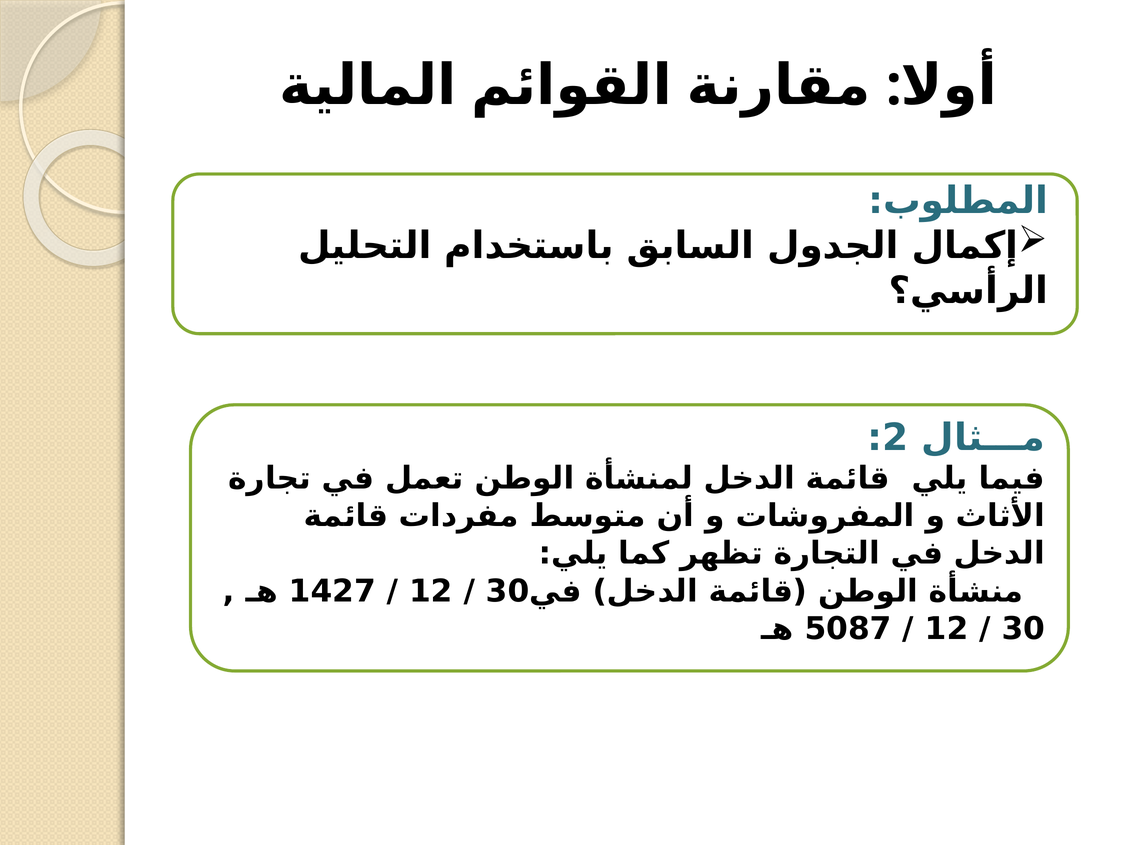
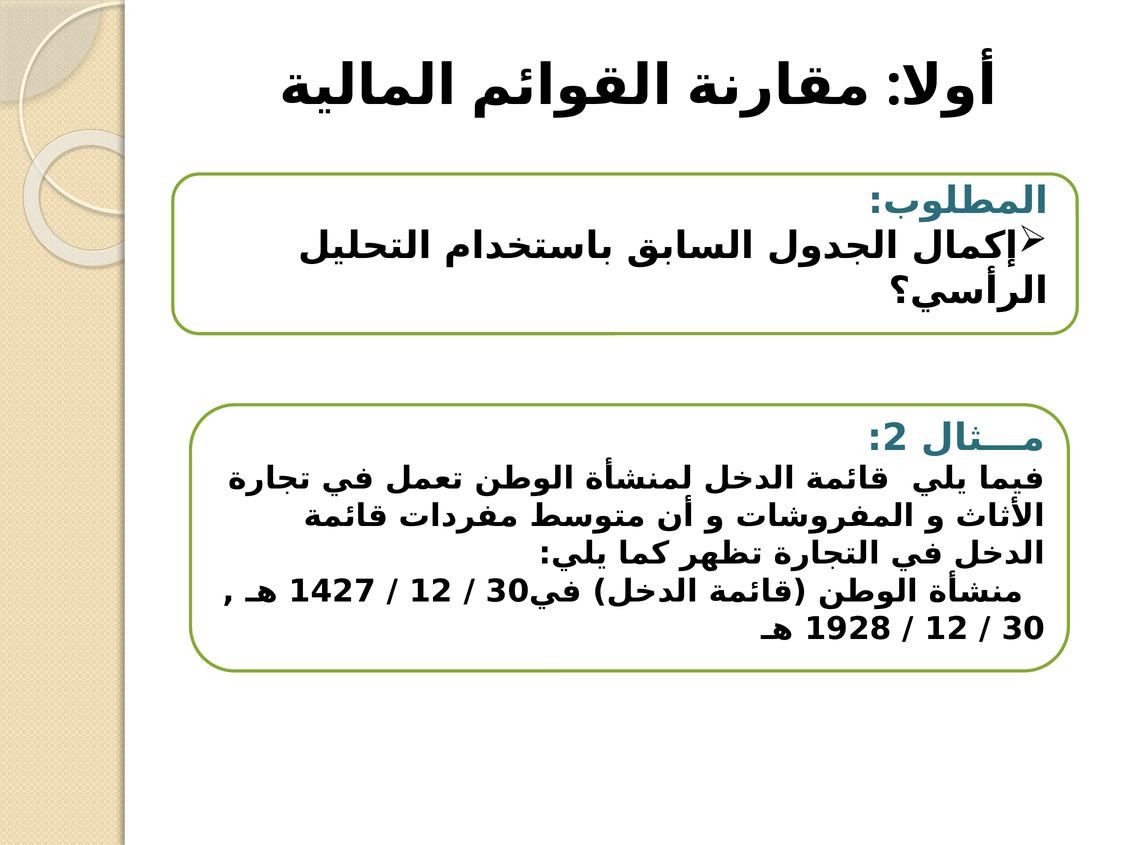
5087: 5087 -> 1928 (848, 628)
